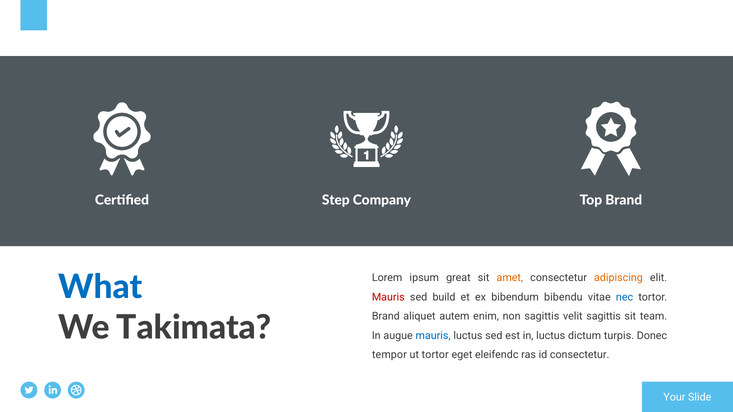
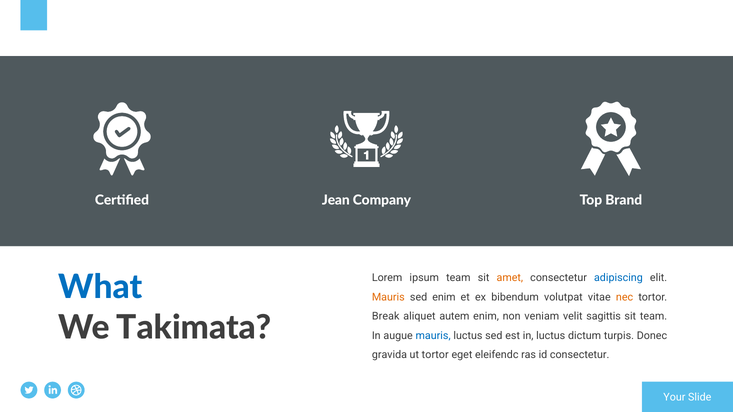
Step: Step -> Jean (336, 200)
ipsum great: great -> team (458, 278)
adipiscing colour: orange -> blue (618, 278)
Mauris colour: red -> orange (388, 297)
sed build: build -> enim (444, 297)
bibendu: bibendu -> volutpat (563, 297)
nec colour: blue -> orange (625, 297)
Brand: Brand -> Break (386, 317)
non sagittis: sagittis -> veniam (542, 317)
tempor: tempor -> gravida (389, 355)
